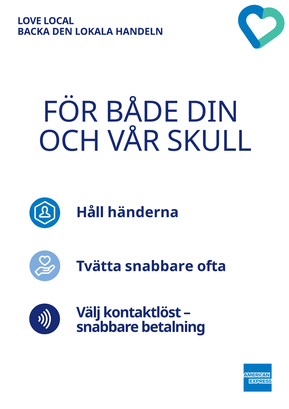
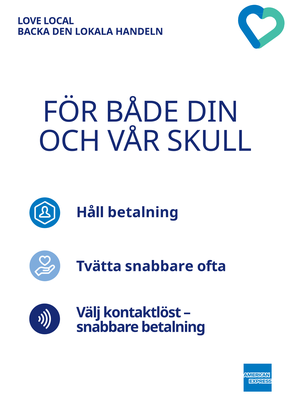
Håll händerna: händerna -> betalning (143, 212)
